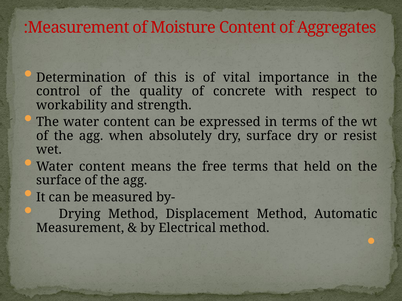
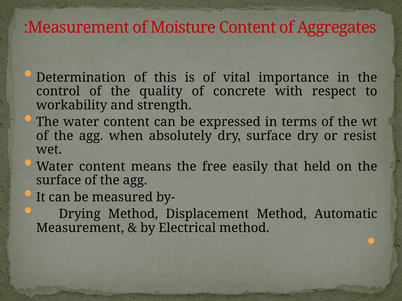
free terms: terms -> easily (250, 167)
